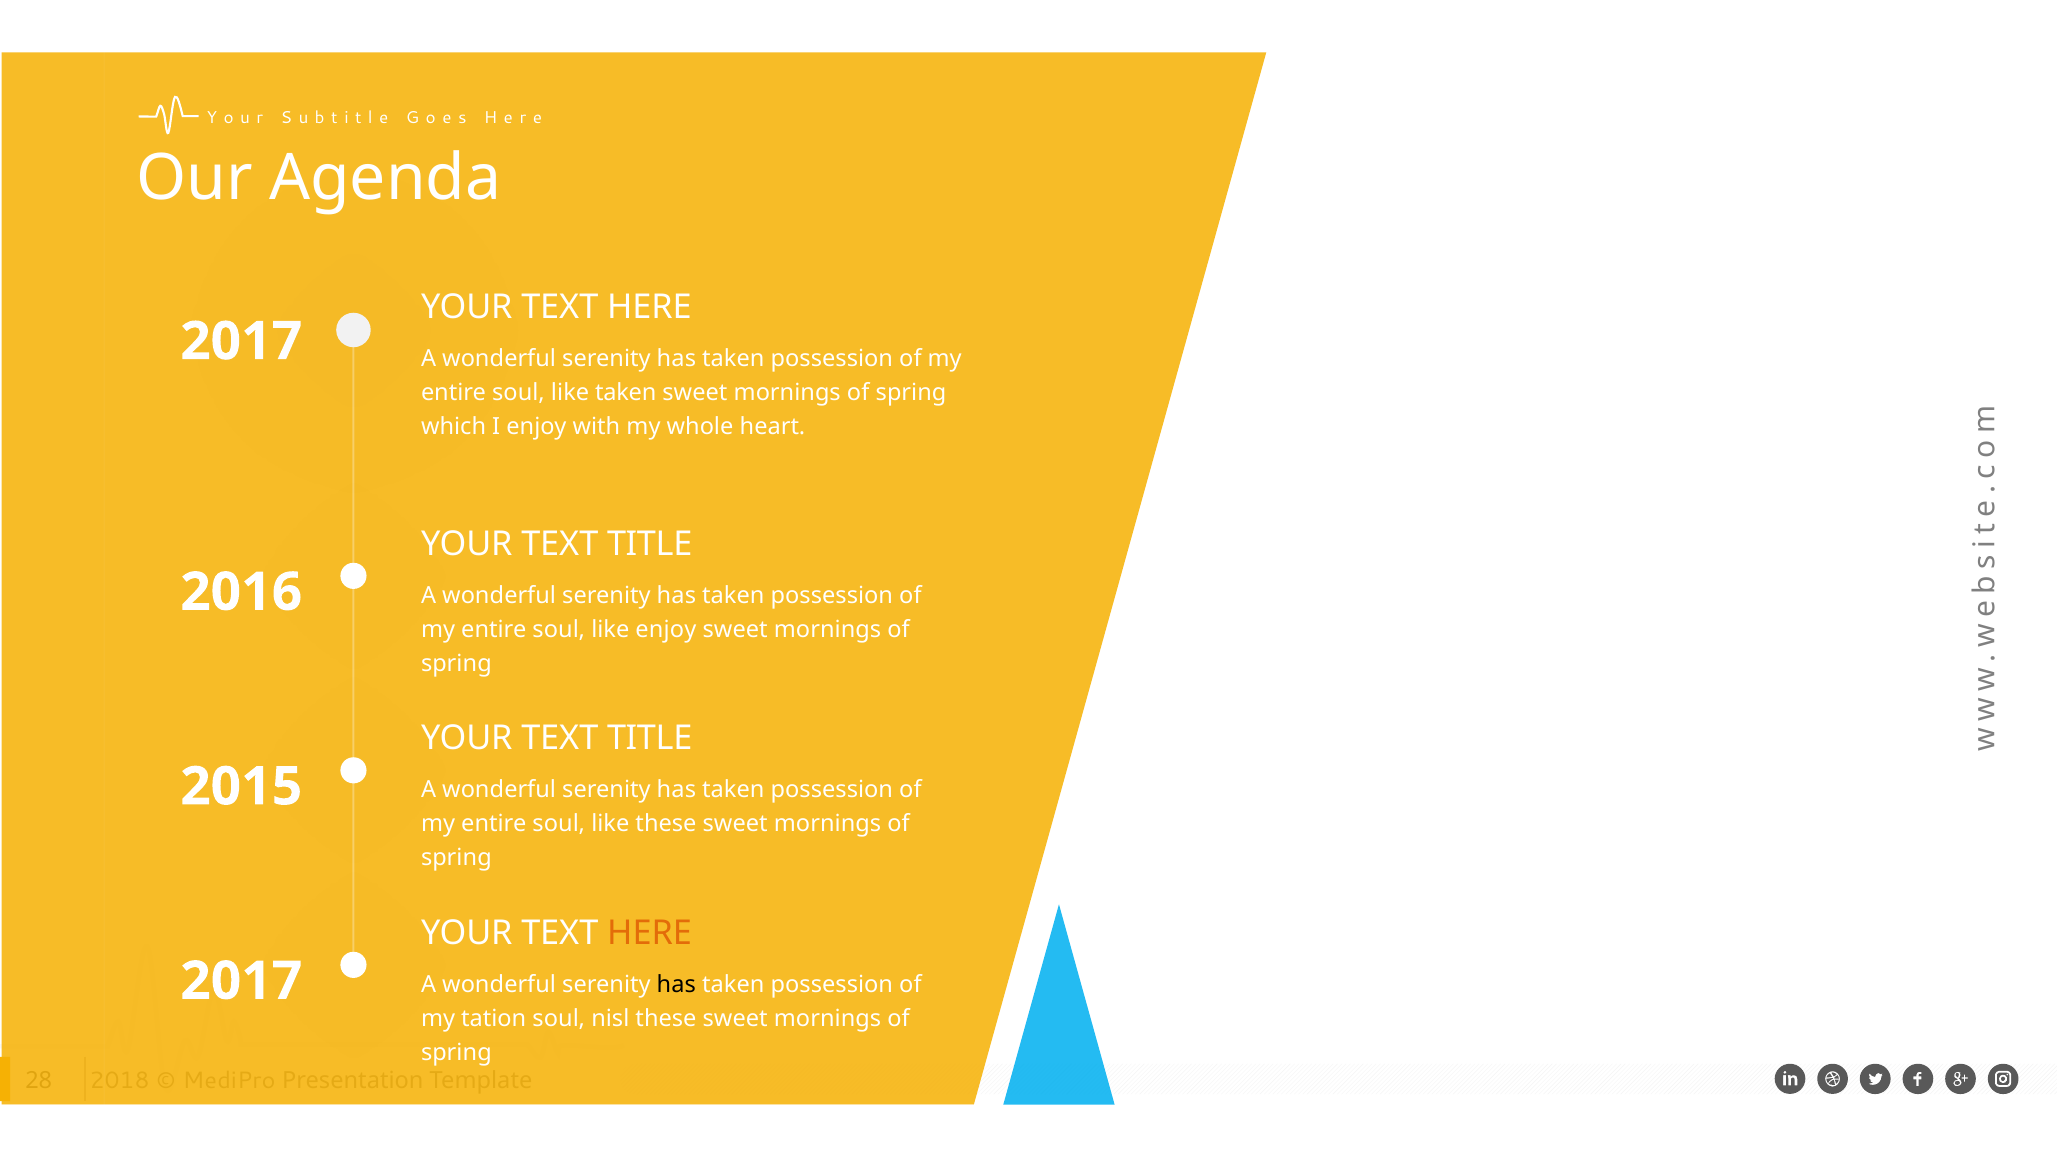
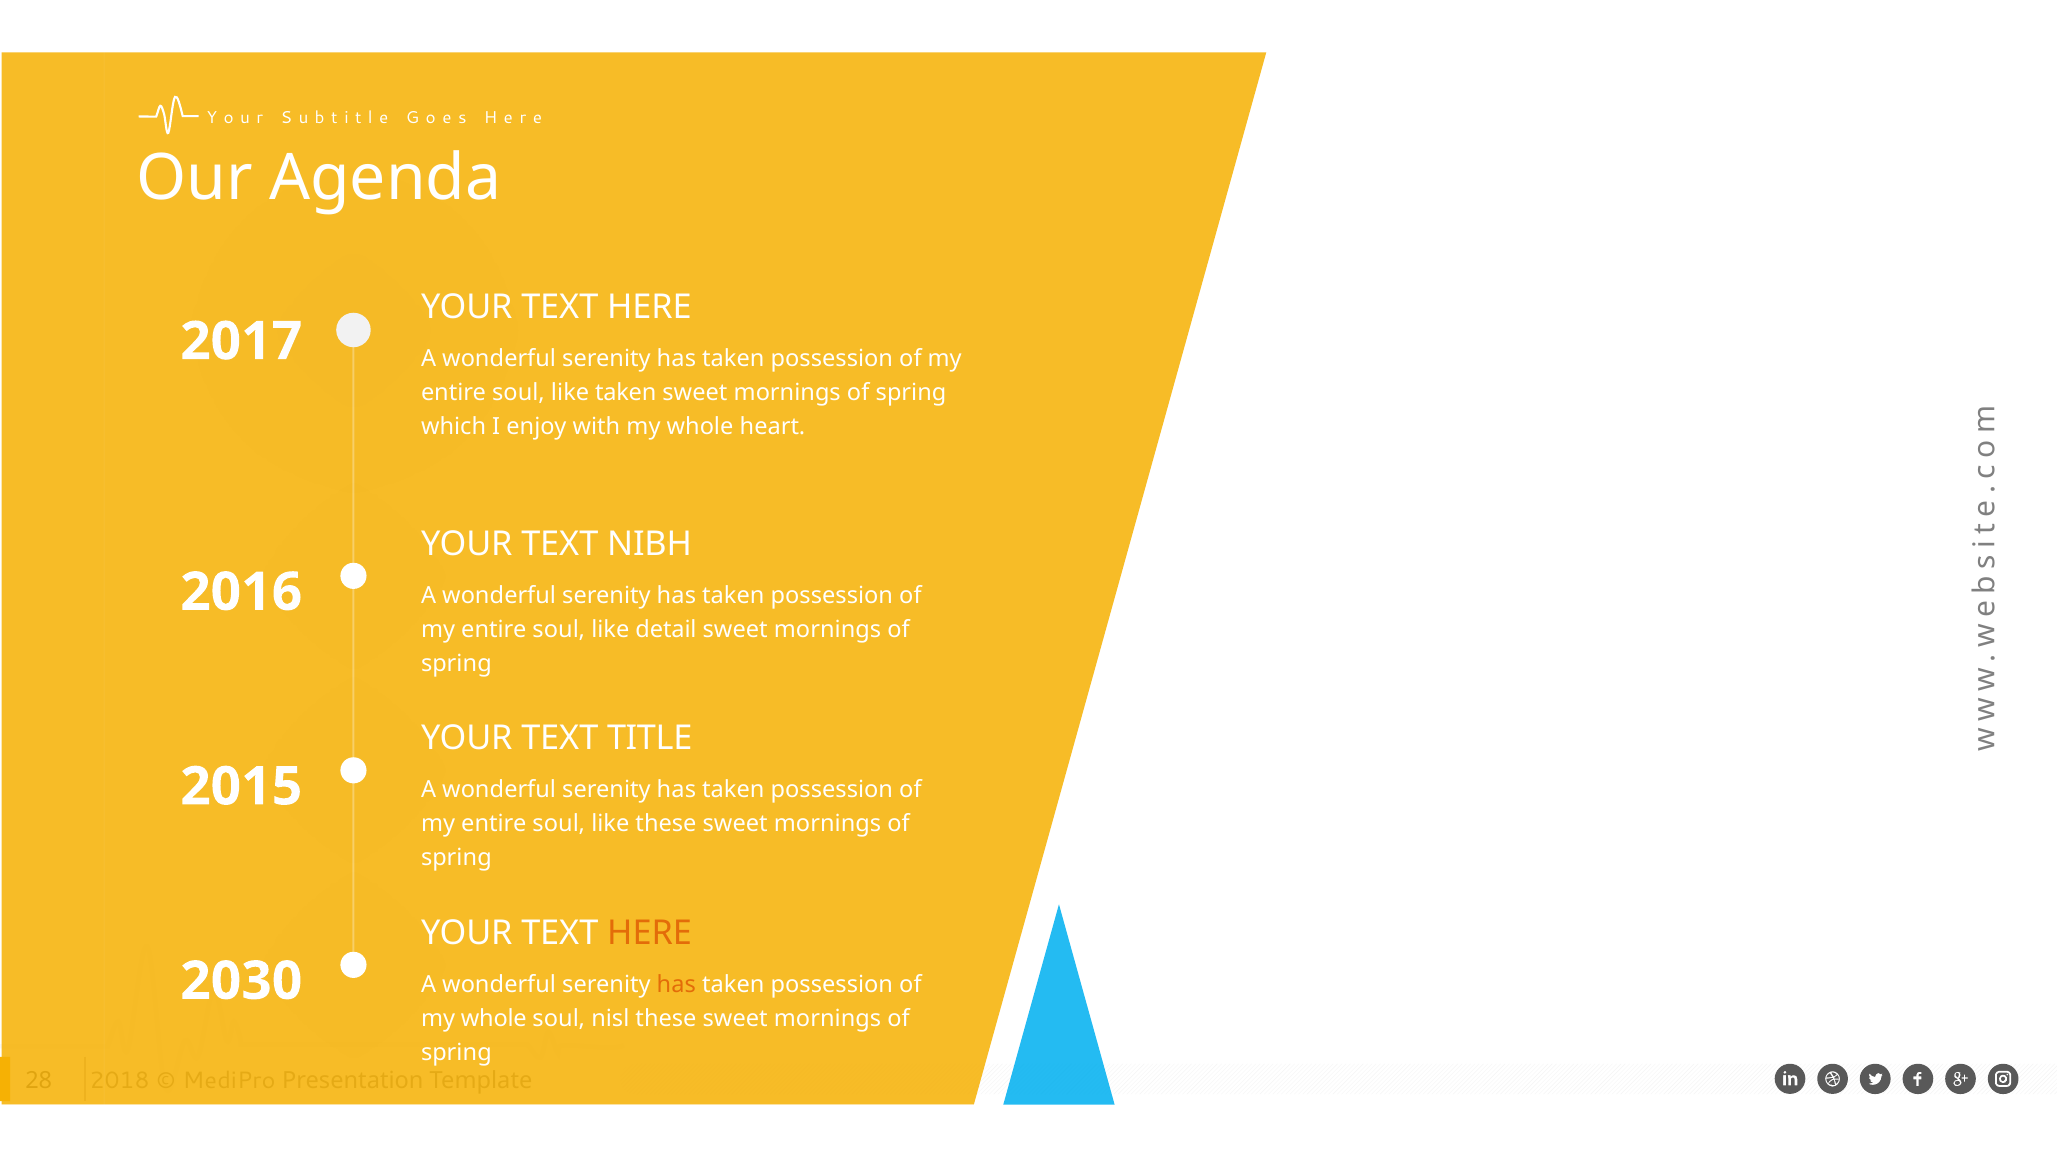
TITLE: TITLE -> NIBH (650, 544)
like enjoy: enjoy -> detail (666, 629)
2017: 2017 -> 2030 (241, 981)
has colour: black -> orange (676, 984)
tation: tation -> whole (494, 1018)
